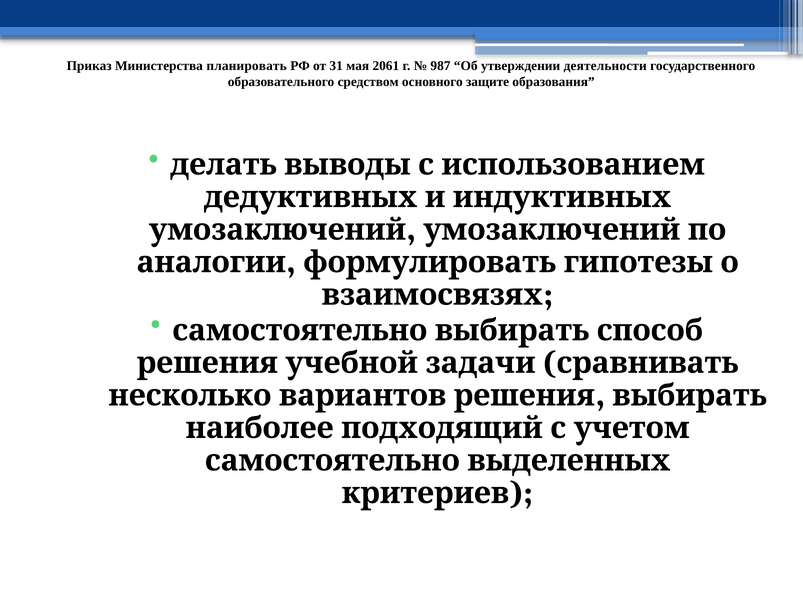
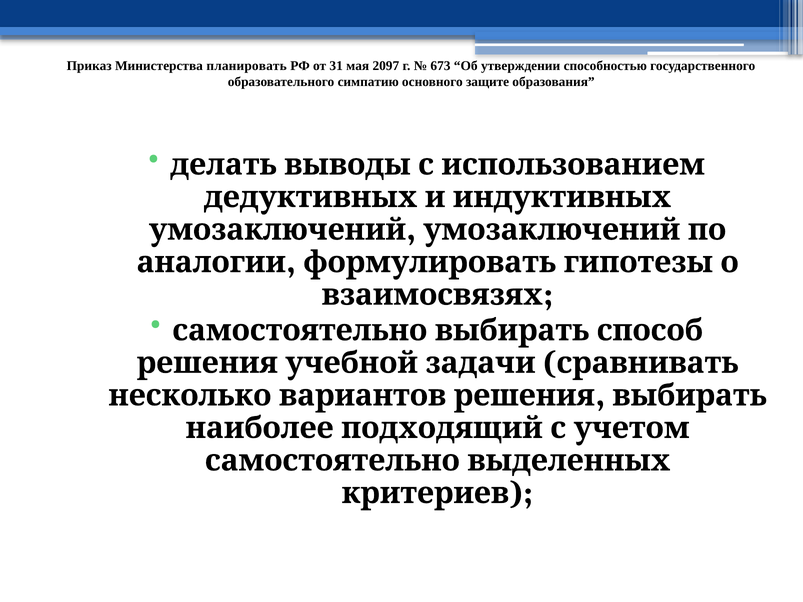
2061: 2061 -> 2097 (386, 66)
987: 987 -> 673 (441, 66)
деятельности: деятельности -> способностью (605, 66)
средством: средством -> симпатию (368, 82)
